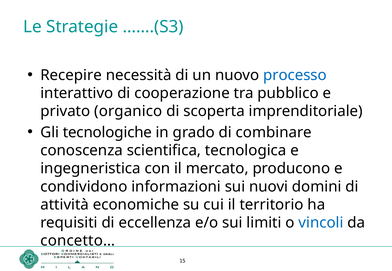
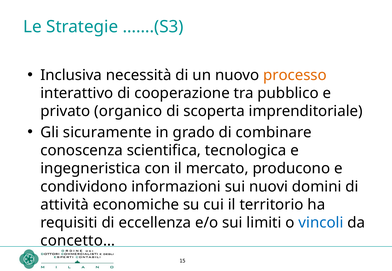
Recepire: Recepire -> Inclusiva (71, 75)
processo colour: blue -> orange (295, 75)
tecnologiche: tecnologiche -> sicuramente (107, 133)
